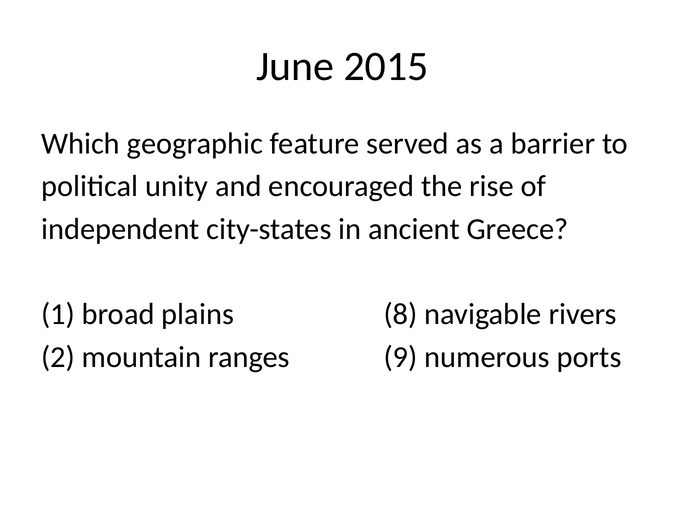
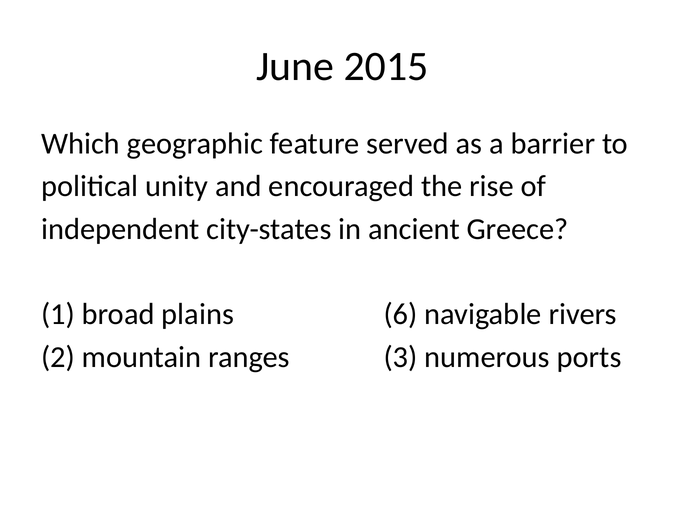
8: 8 -> 6 (401, 314)
9: 9 -> 3 (401, 357)
